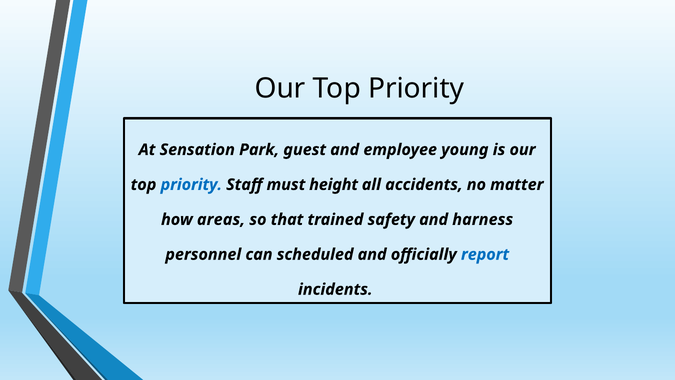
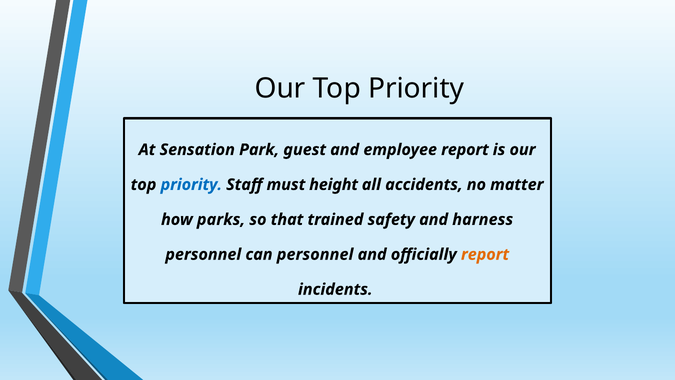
employee young: young -> report (465, 150)
areas: areas -> parks (221, 219)
can scheduled: scheduled -> personnel (315, 254)
report colour: blue -> orange (485, 254)
